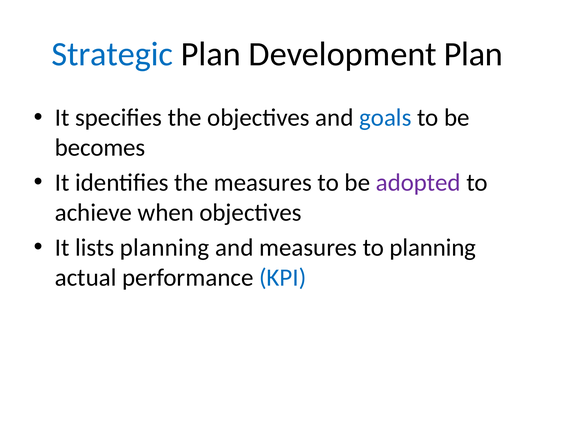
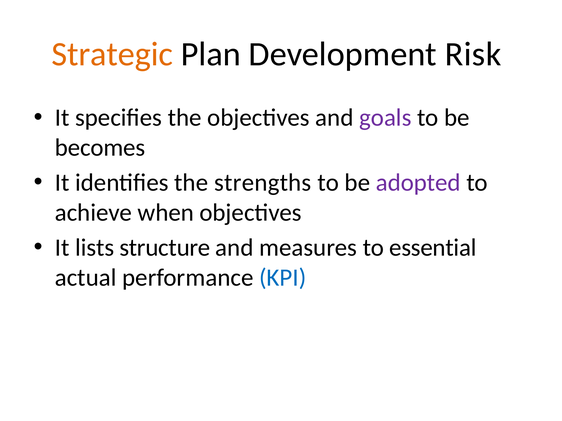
Strategic colour: blue -> orange (112, 54)
Development Plan: Plan -> Risk (473, 54)
goals colour: blue -> purple (385, 118)
the measures: measures -> strengths (263, 183)
lists planning: planning -> structure (165, 248)
to planning: planning -> essential (433, 248)
